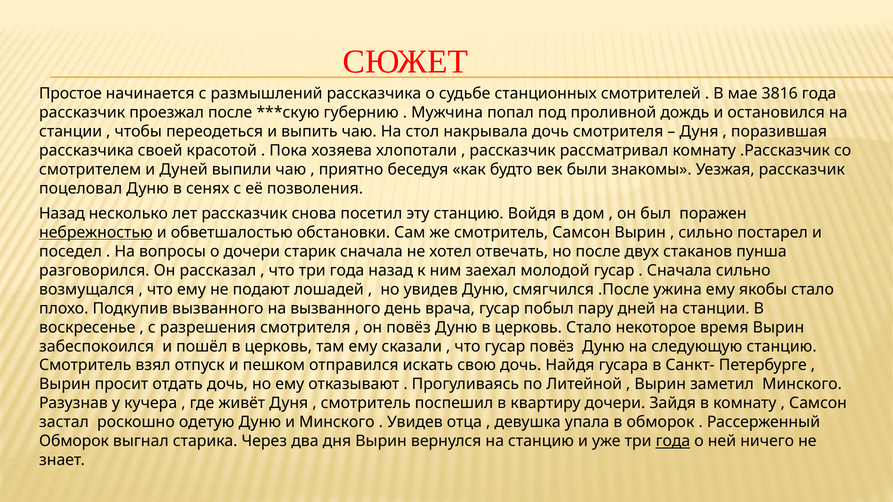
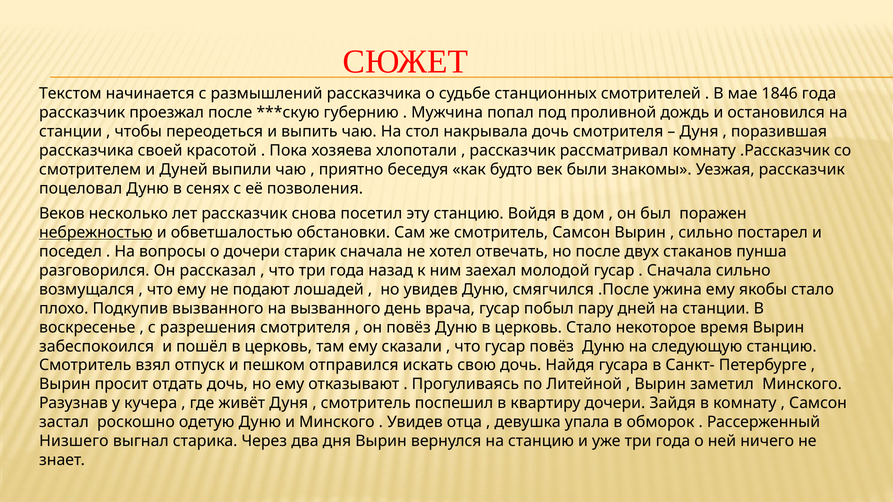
Простое: Простое -> Текстом (70, 94)
3816: 3816 -> 1846 (780, 94)
Назад: Назад -> Веков (62, 214)
Обморок: Обморок -> Низшего (74, 441)
года underline: present -> none (673, 441)
